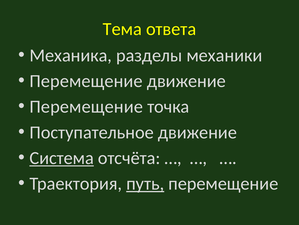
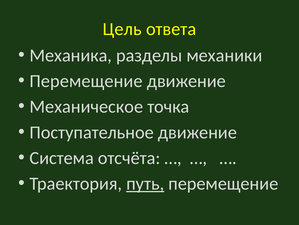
Тема: Тема -> Цель (122, 29)
Перемещение: Перемещение -> Механическое (86, 106)
Система underline: present -> none (62, 157)
